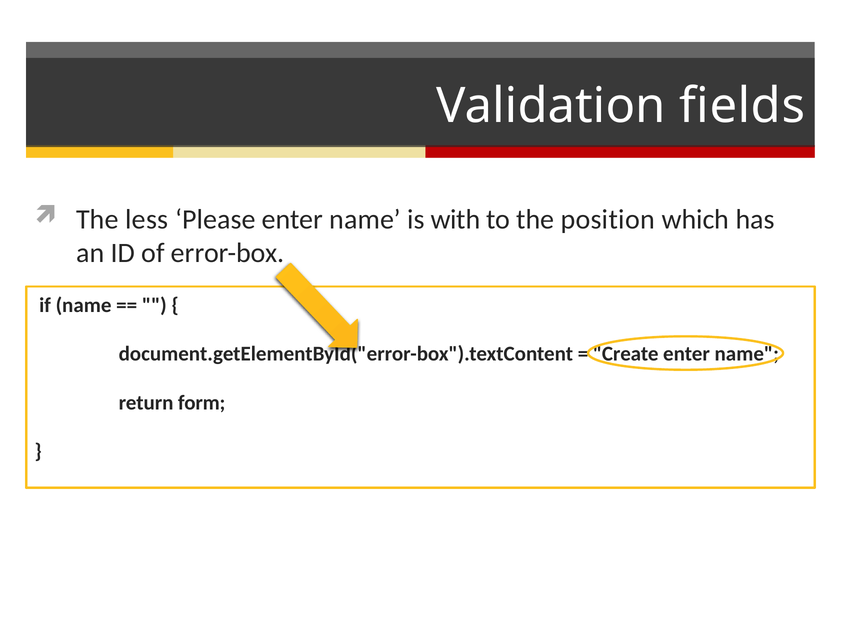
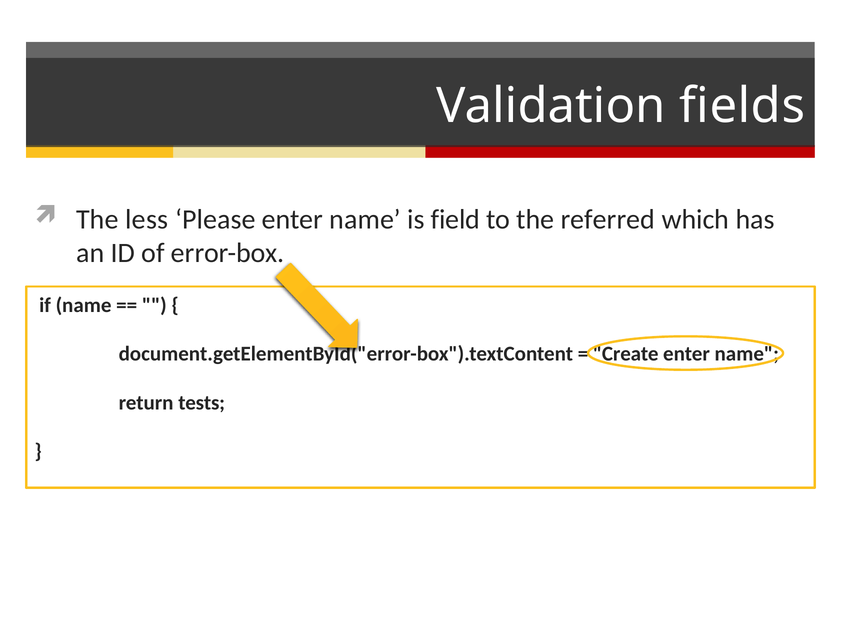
with: with -> field (455, 219)
position: position -> referred (608, 219)
form: form -> tests (202, 402)
